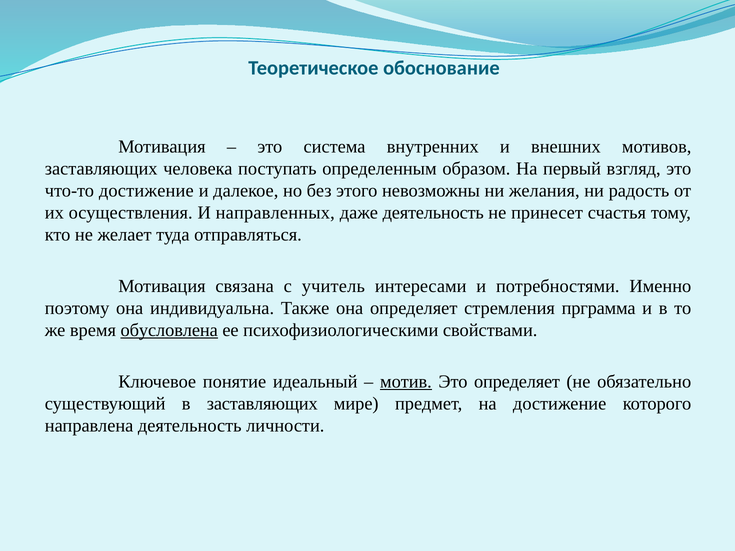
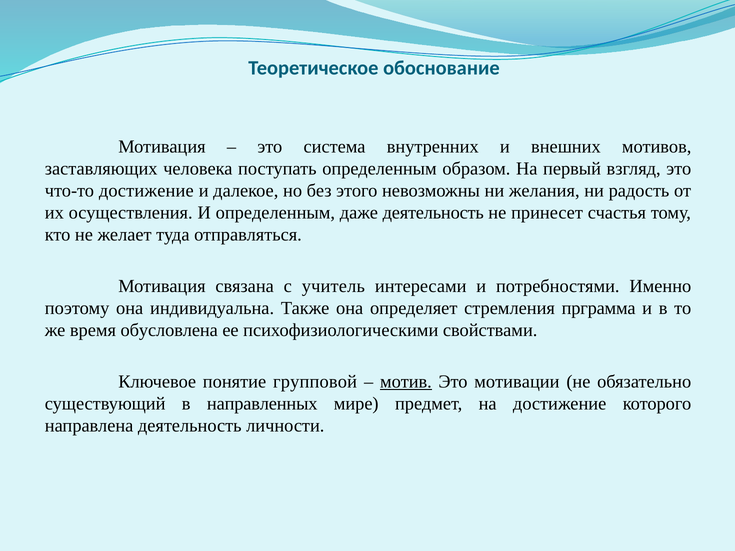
И направленных: направленных -> определенным (275, 213)
обусловлена underline: present -> none (169, 330)
идеальный: идеальный -> групповой (315, 382)
Это определяет: определяет -> мотивации (517, 382)
в заставляющих: заставляющих -> направленных (262, 404)
